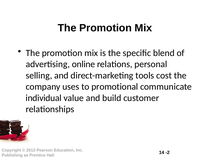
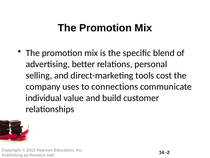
online: online -> better (83, 64)
promotional: promotional -> connections (115, 86)
